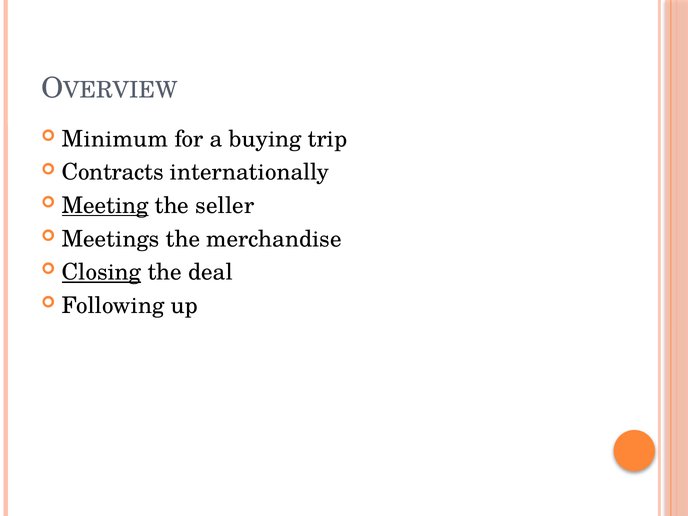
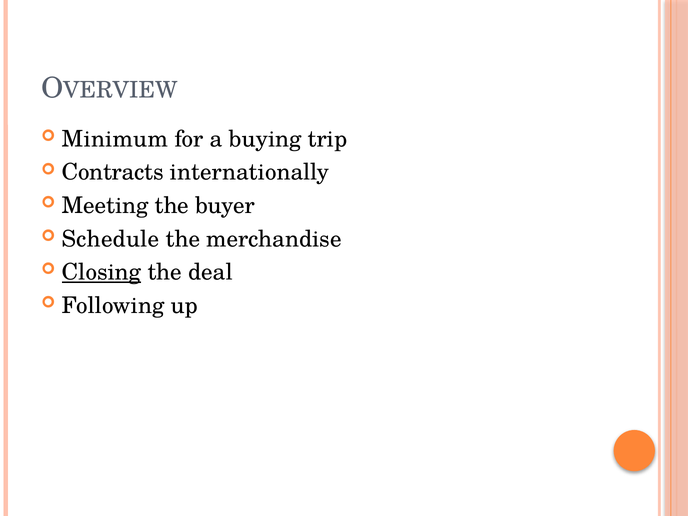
Meeting underline: present -> none (105, 206)
seller: seller -> buyer (225, 206)
Meetings: Meetings -> Schedule (111, 239)
